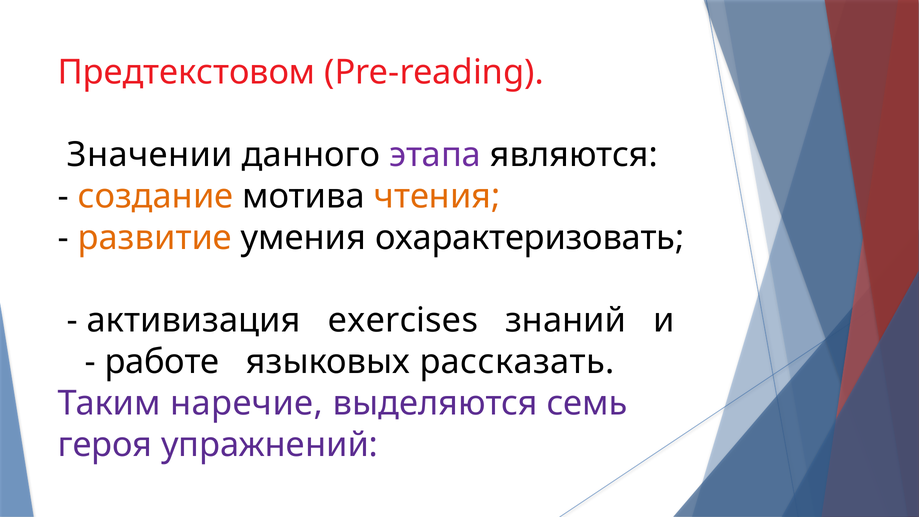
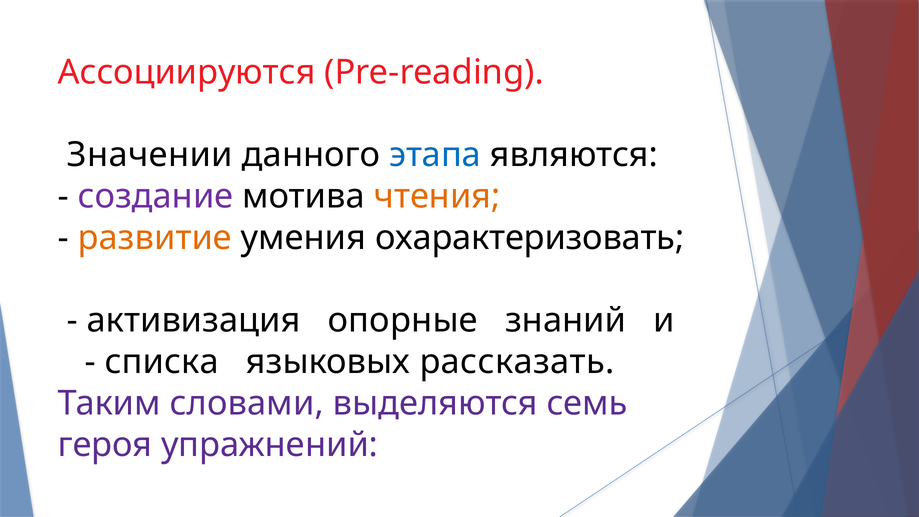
Предтекстовом: Предтекстовом -> Ассоциируются (187, 72)
этапа colour: purple -> blue (435, 155)
создание colour: orange -> purple (156, 196)
exercises: exercises -> опорные (403, 321)
работе: работе -> списка (162, 362)
наречие: наречие -> словами (247, 403)
